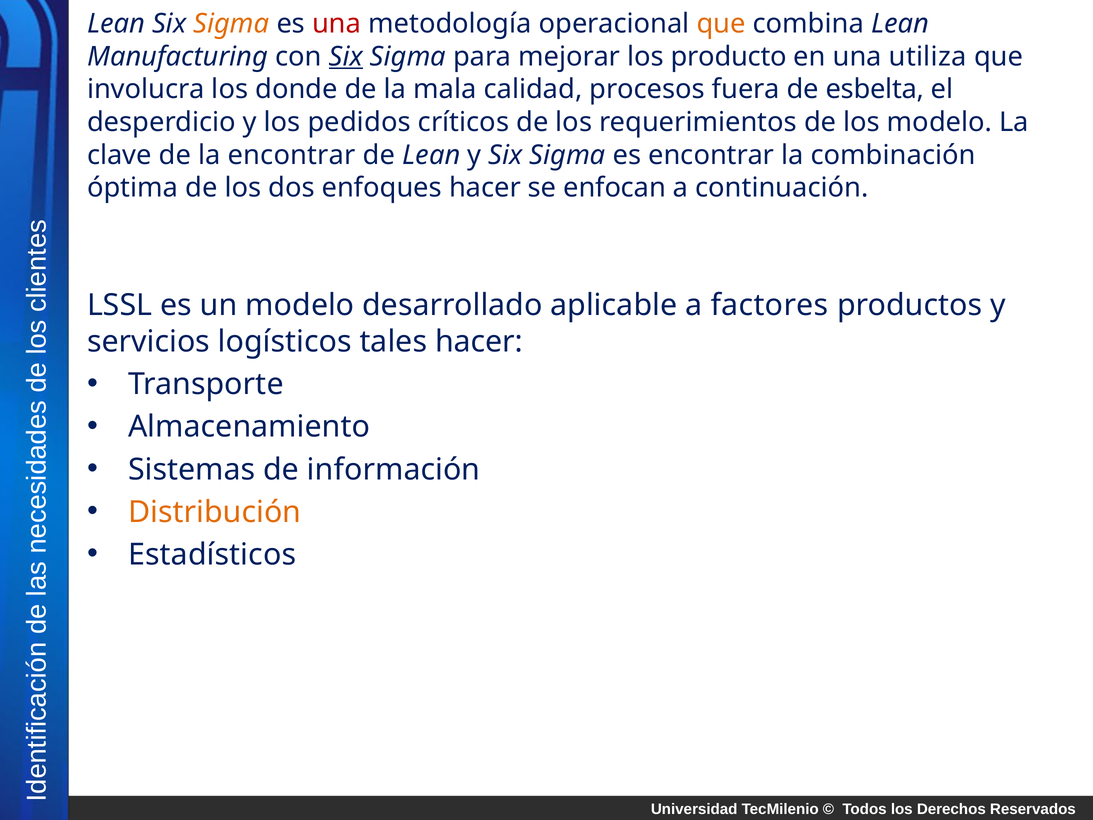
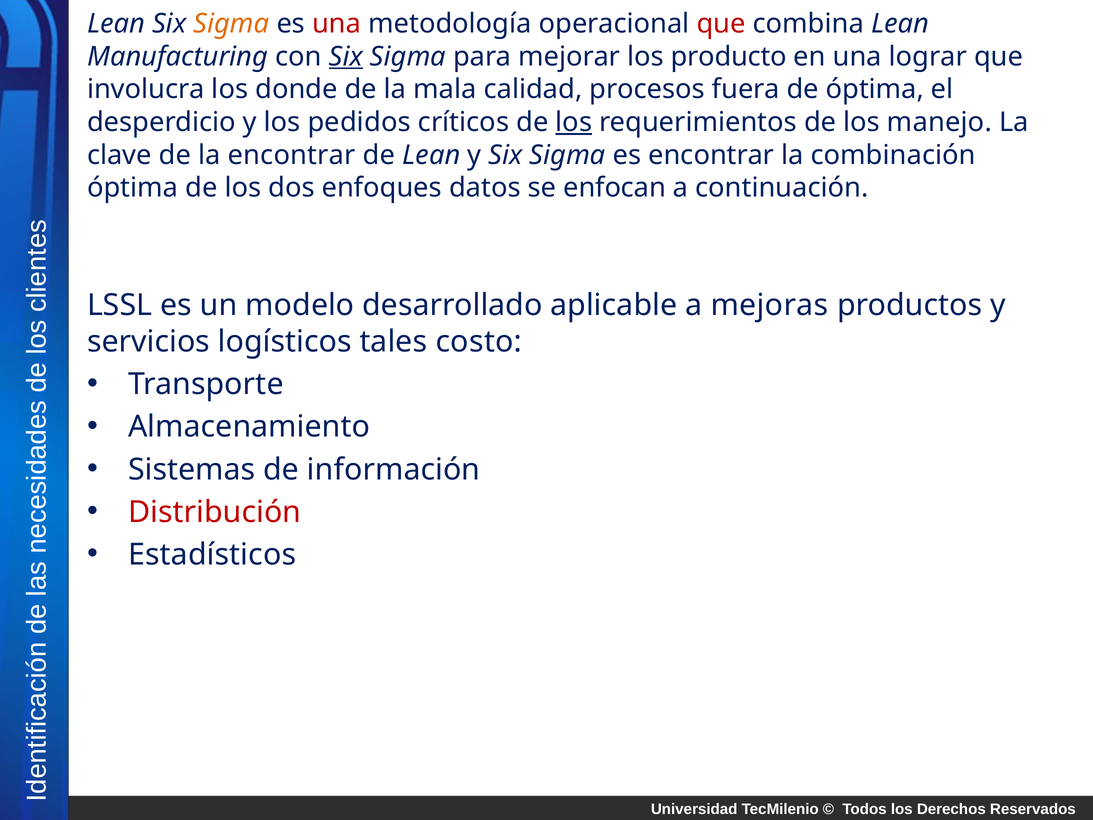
que colour: orange -> red (721, 24)
utiliza: utiliza -> lograr (928, 57)
de esbelta: esbelta -> óptima (875, 89)
los underline: none -> present (574, 122)
los modelo: modelo -> manejo (939, 122)
enfoques hacer: hacer -> datos (485, 188)
factores: factores -> mejoras (769, 305)
tales hacer: hacer -> costo (479, 342)
Distribución colour: orange -> red (215, 512)
